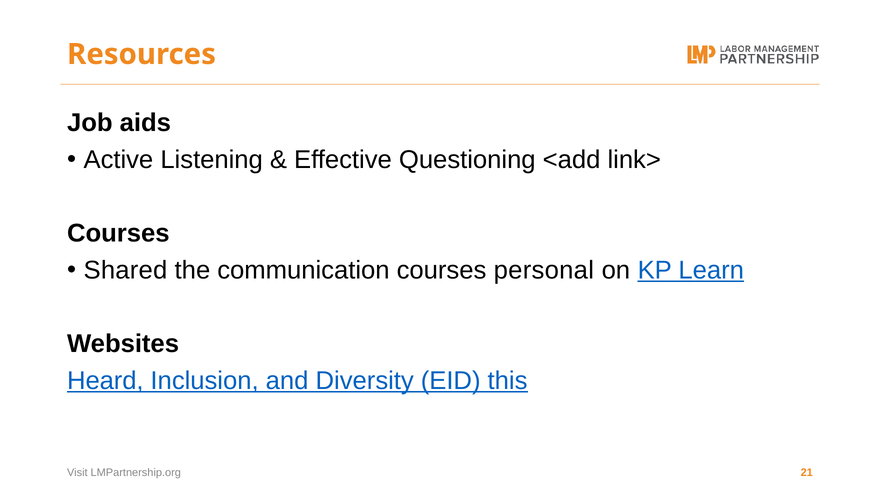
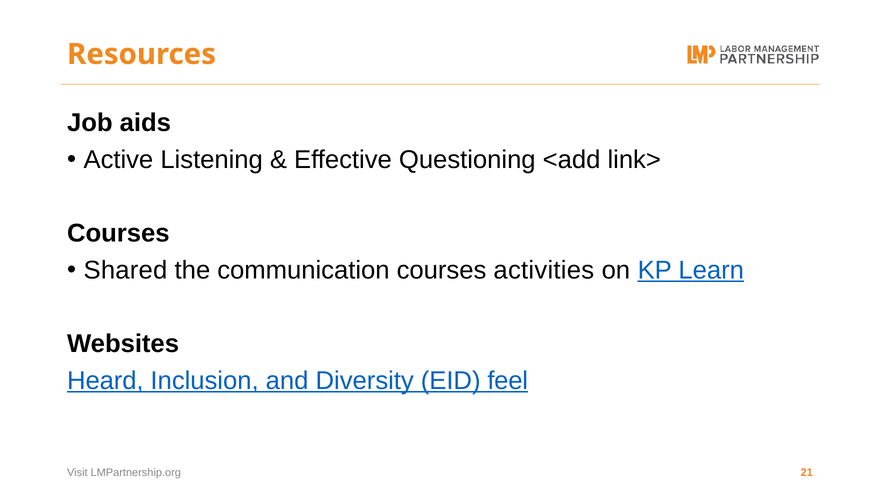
personal: personal -> activities (544, 270)
this: this -> feel (508, 381)
